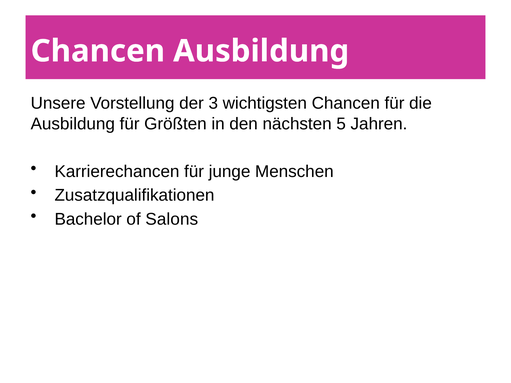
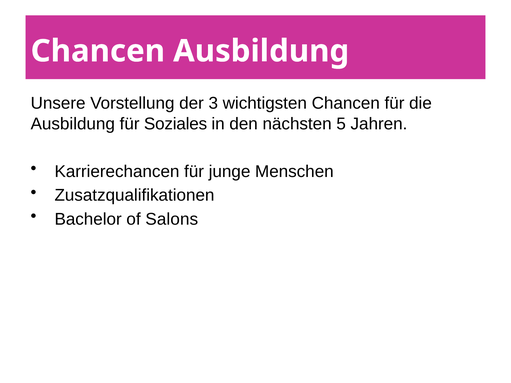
Größten: Größten -> Soziales (176, 124)
